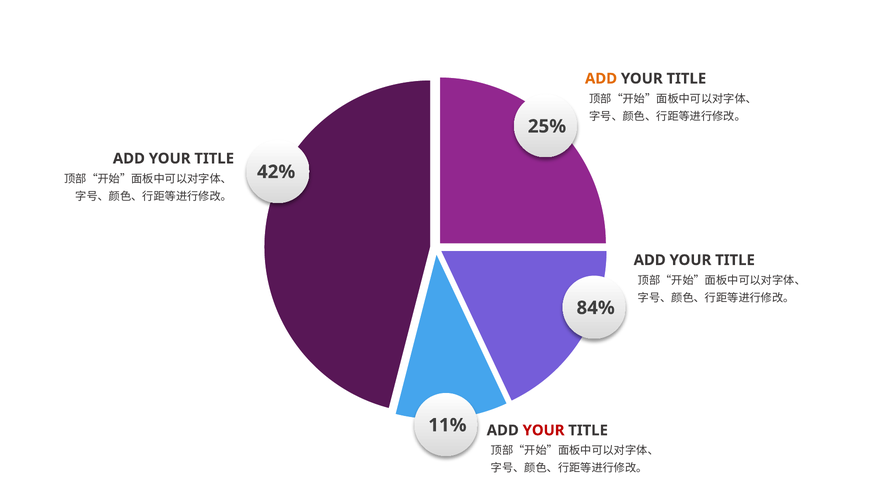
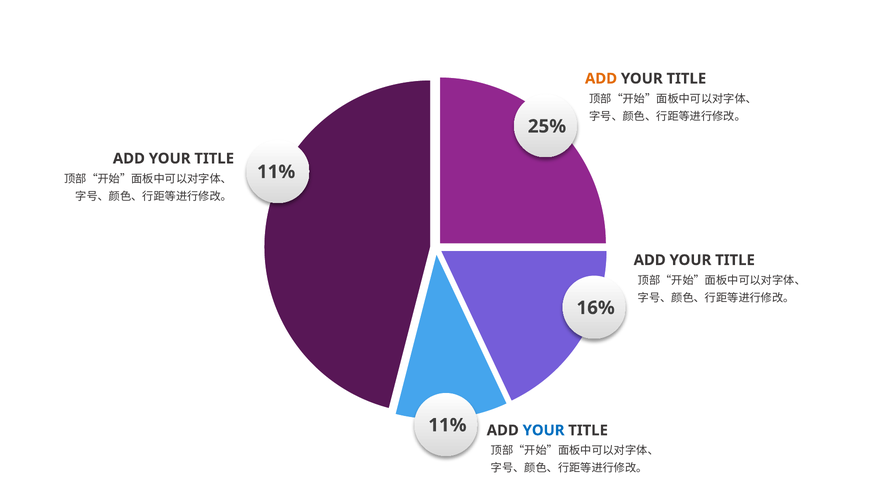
42%: 42% -> 11% (276, 172)
84%: 84% -> 16% (596, 308)
YOUR colour: red -> blue (544, 430)
